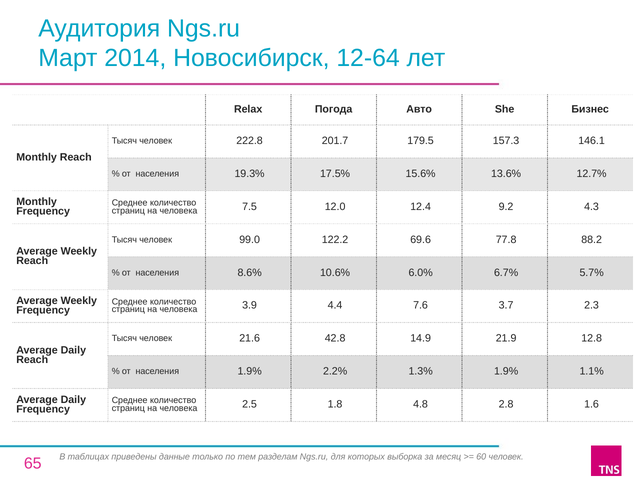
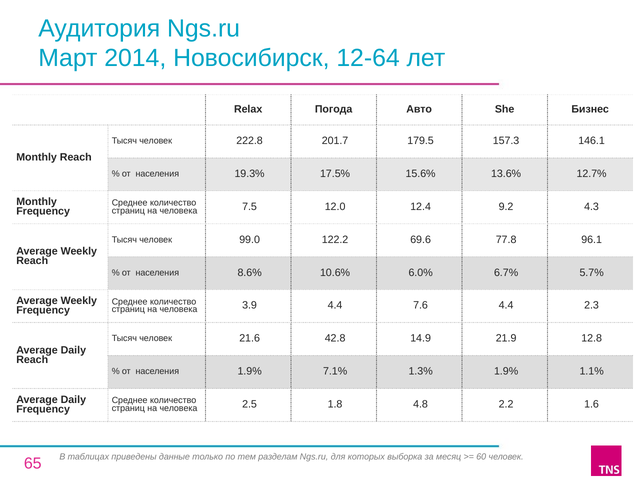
88.2: 88.2 -> 96.1 (592, 239)
7.6 3.7: 3.7 -> 4.4 (506, 305)
2.2%: 2.2% -> 7.1% (335, 371)
2.8: 2.8 -> 2.2 (506, 404)
